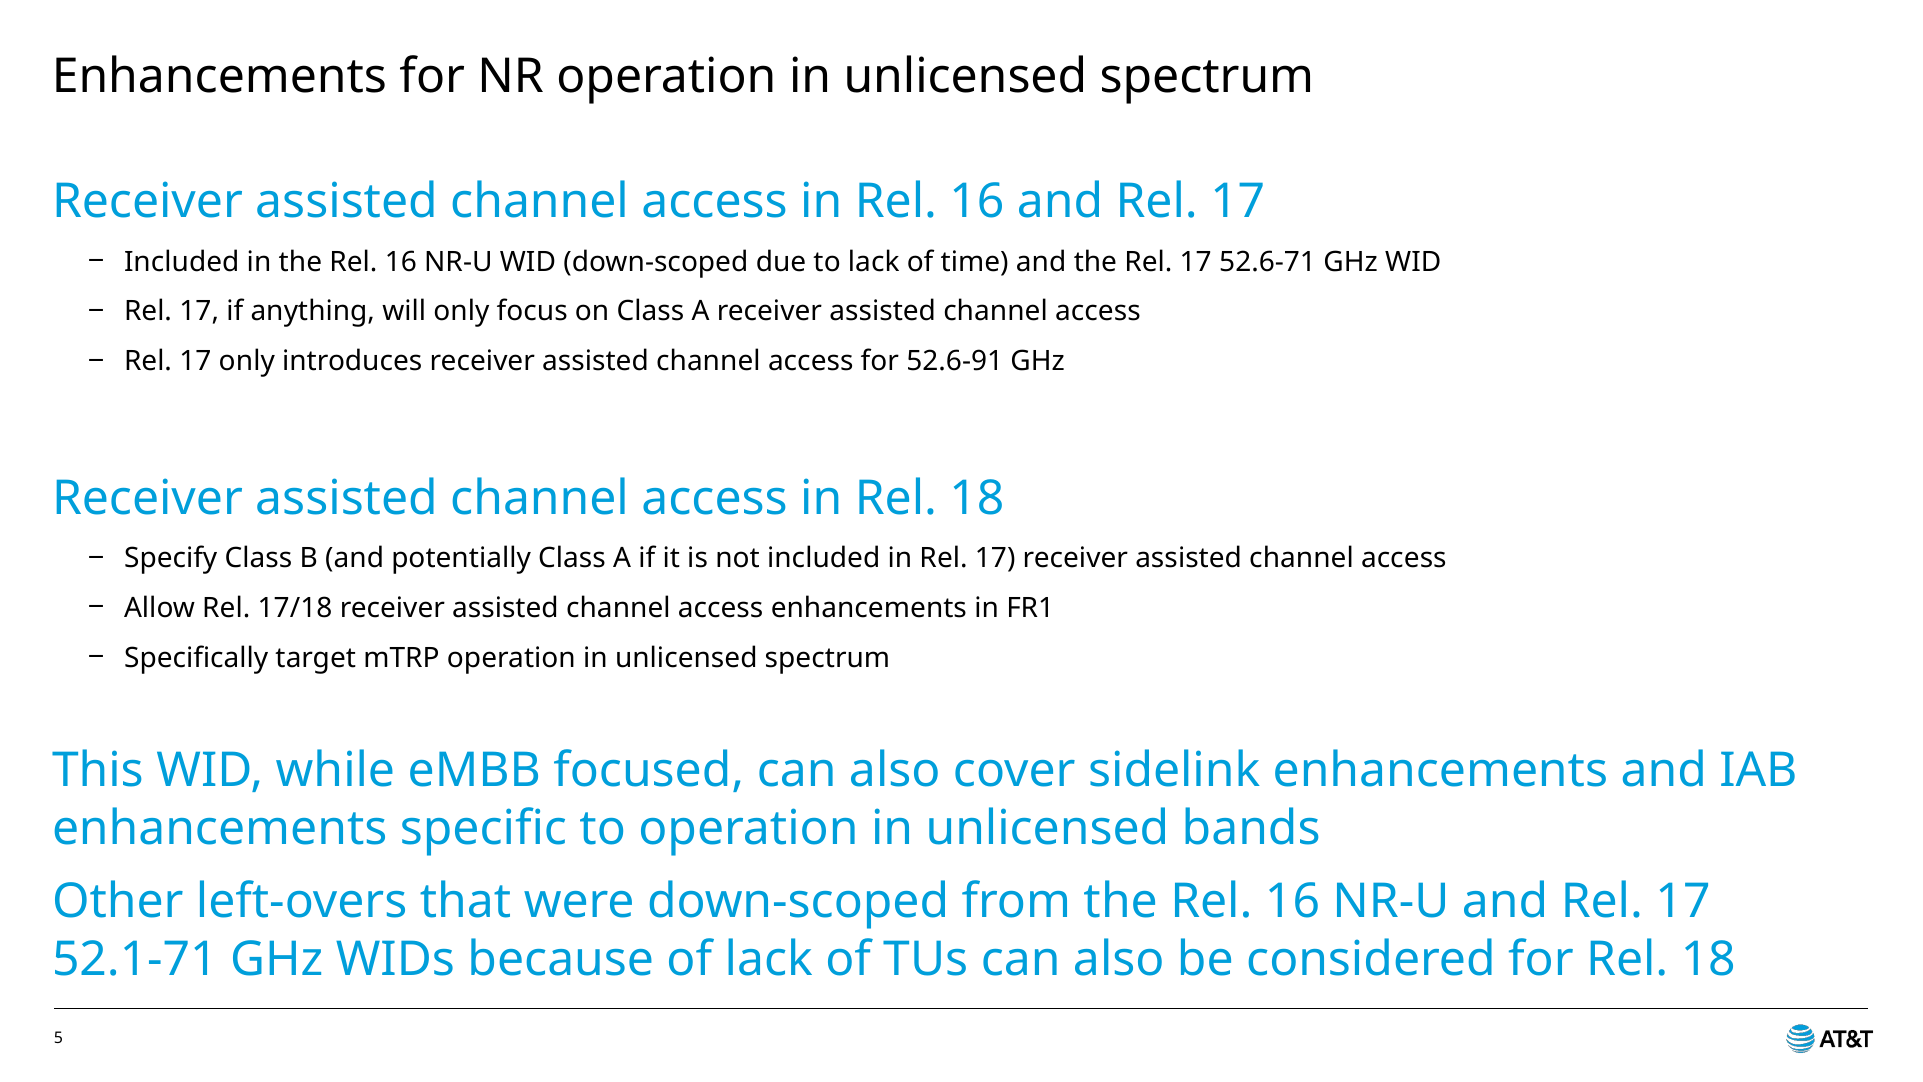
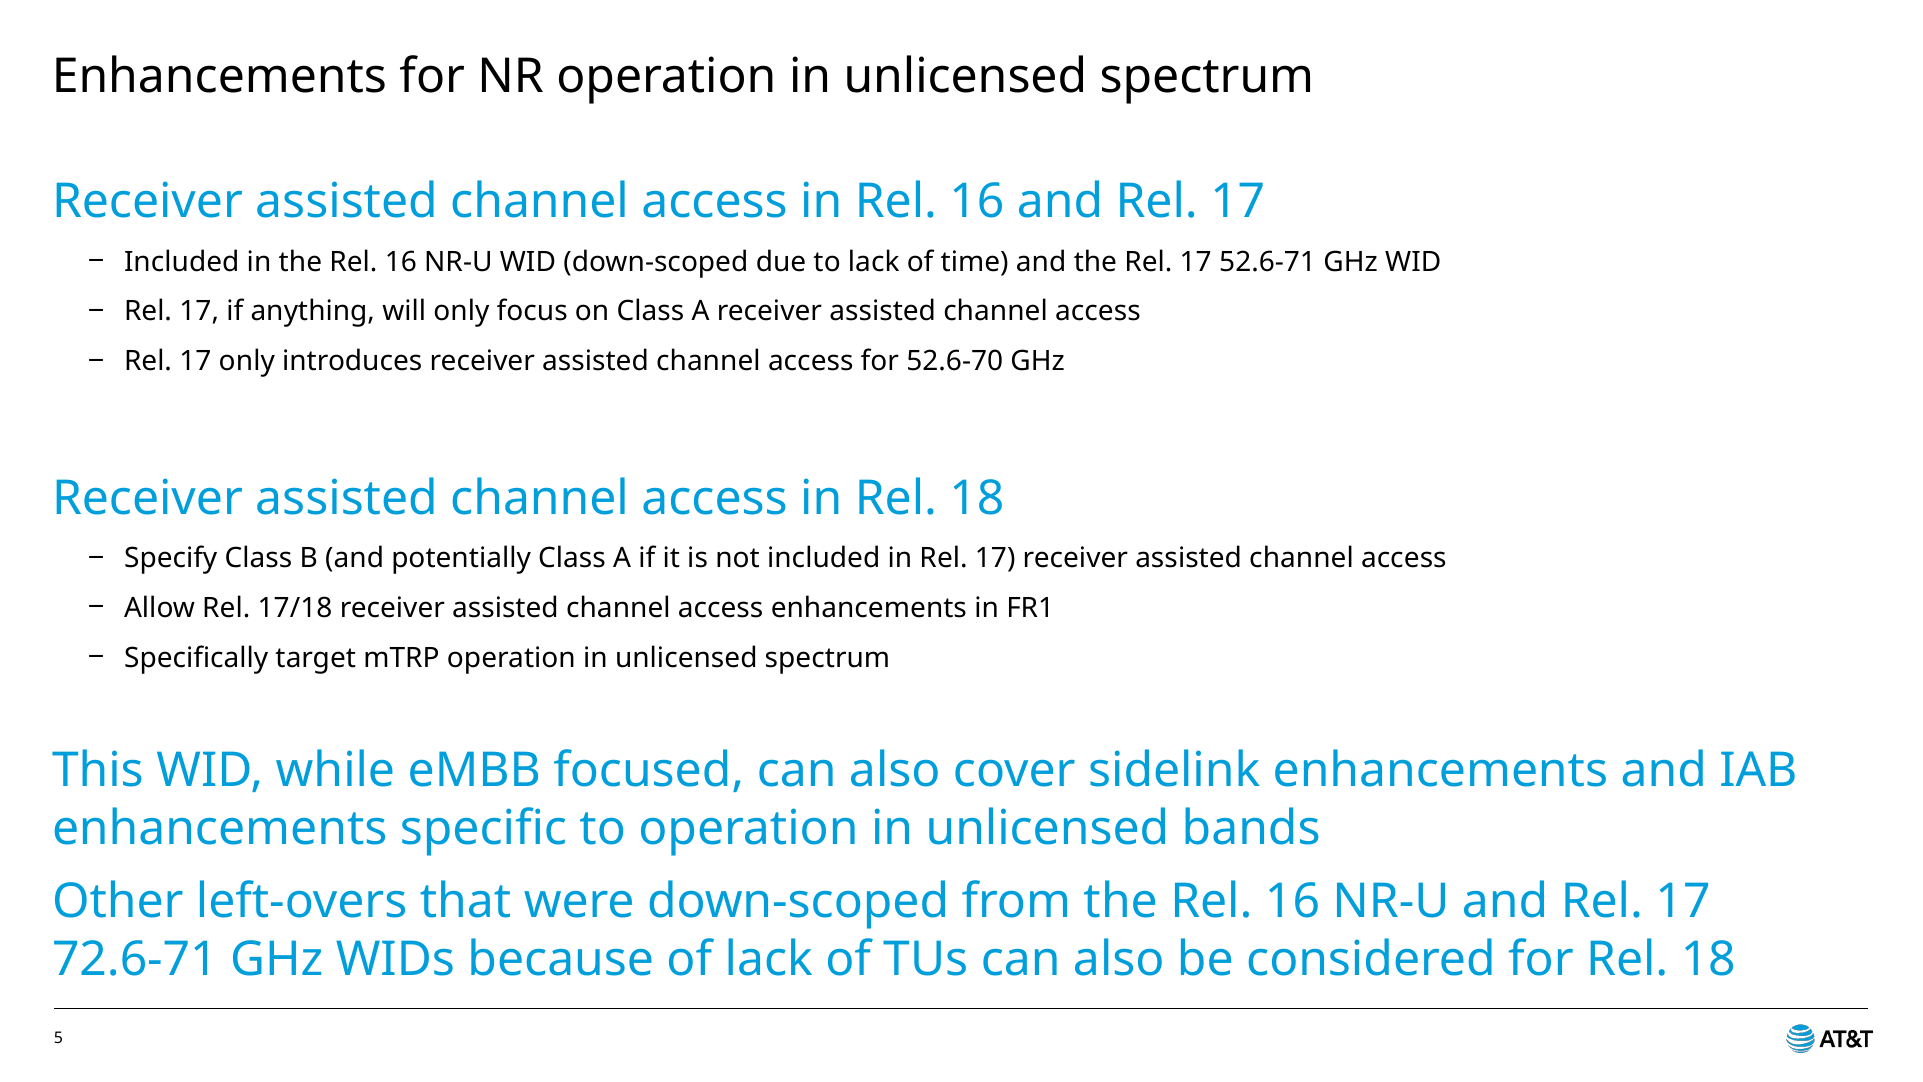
52.6-91: 52.6-91 -> 52.6-70 (955, 361)
52.1-71: 52.1-71 -> 72.6-71 (135, 960)
